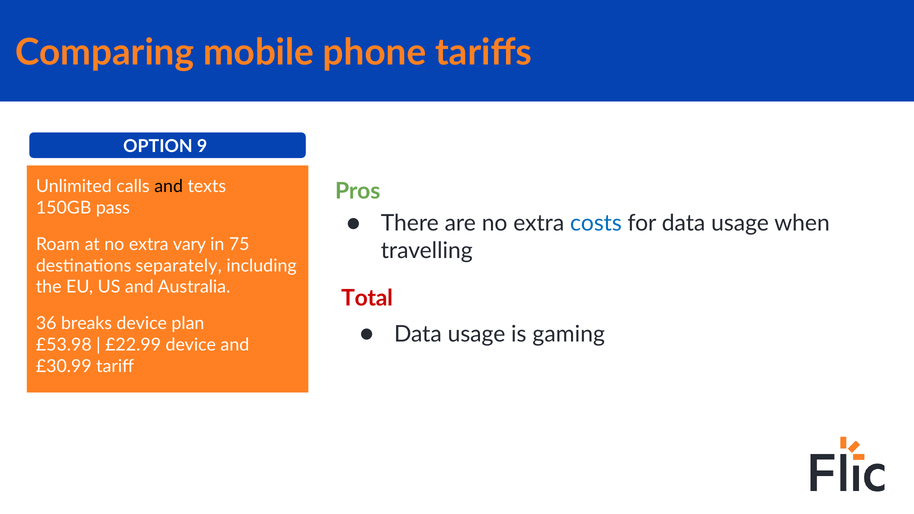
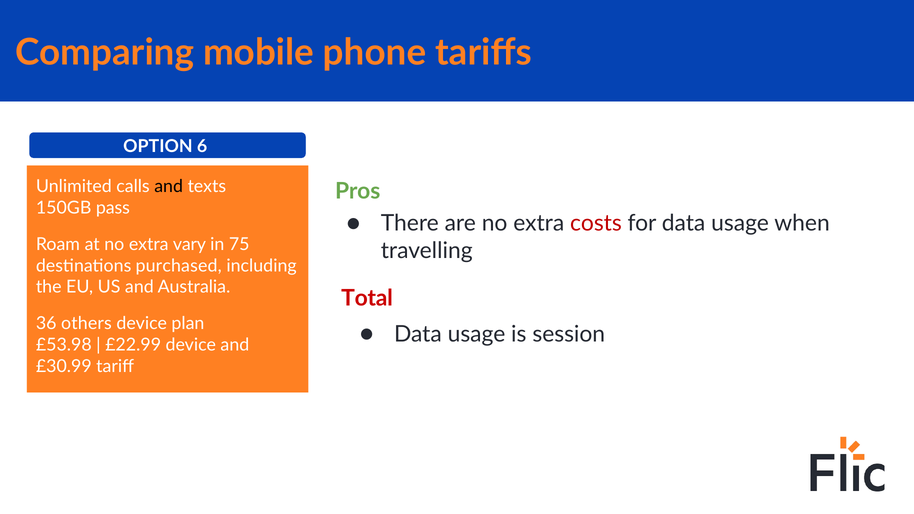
9: 9 -> 6 (202, 146)
costs colour: blue -> red (596, 223)
separately: separately -> purchased (179, 266)
breaks: breaks -> others (86, 324)
gaming: gaming -> session (569, 334)
